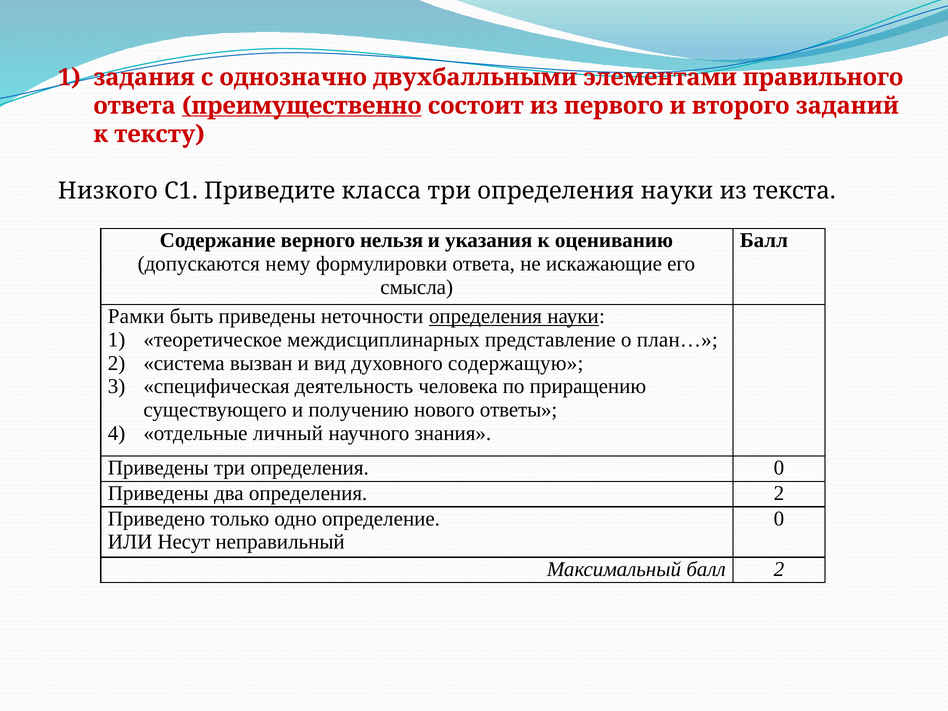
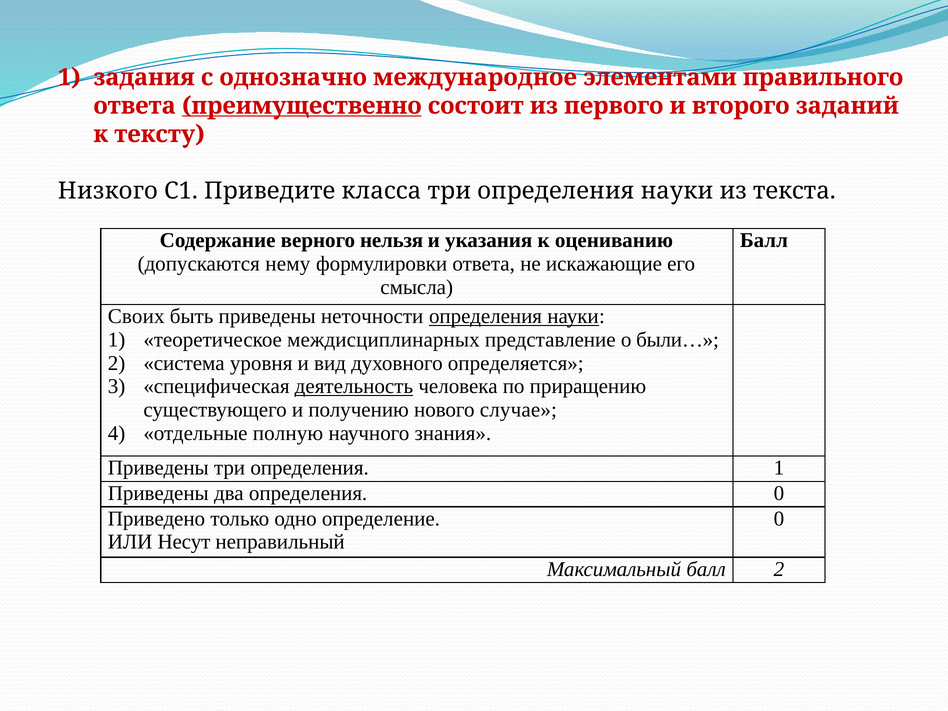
двухбалльными: двухбалльными -> международное (475, 77)
Рамки: Рамки -> Своих (136, 316)
план…: план… -> были… (678, 340)
вызван: вызван -> уровня (261, 363)
содержащую: содержащую -> определяется (516, 363)
деятельность underline: none -> present (354, 387)
ответы: ответы -> случае (518, 410)
личный: личный -> полную (288, 433)
определения 0: 0 -> 1 (779, 468)
определения 2: 2 -> 0 (779, 493)
